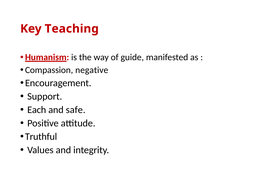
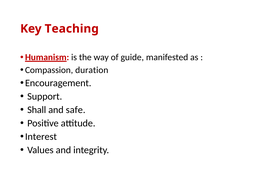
negative: negative -> duration (92, 70)
Each: Each -> Shall (37, 110)
Truthful: Truthful -> Interest (41, 137)
